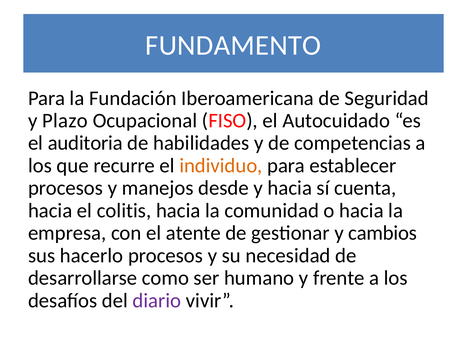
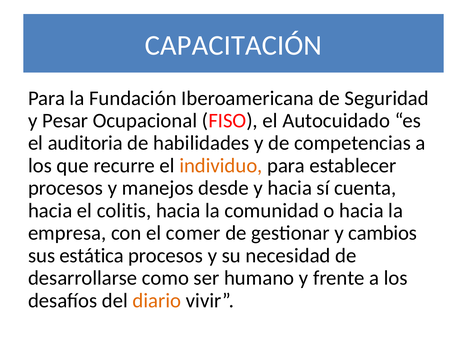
FUNDAMENTO: FUNDAMENTO -> CAPACITACIÓN (233, 45)
Plazo: Plazo -> Pesar (65, 120)
atente: atente -> comer (193, 233)
hacerlo: hacerlo -> estática (92, 255)
diario colour: purple -> orange (157, 300)
